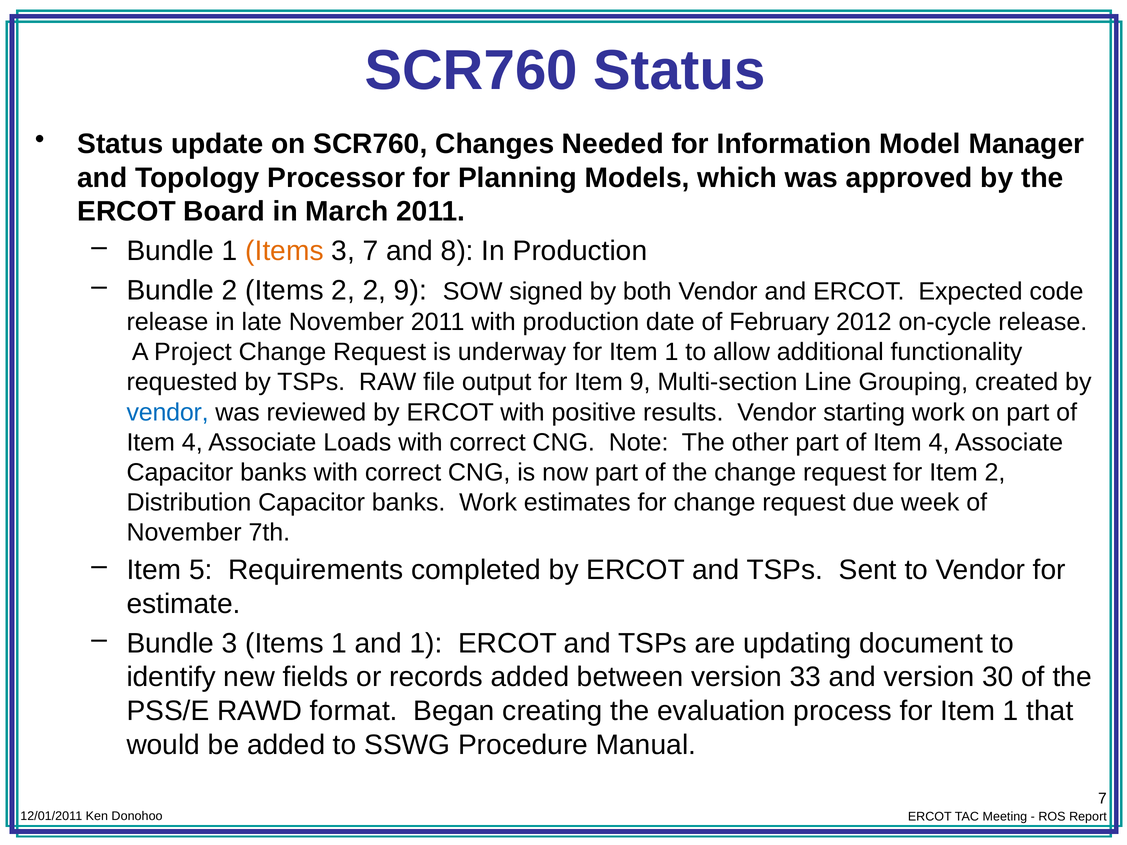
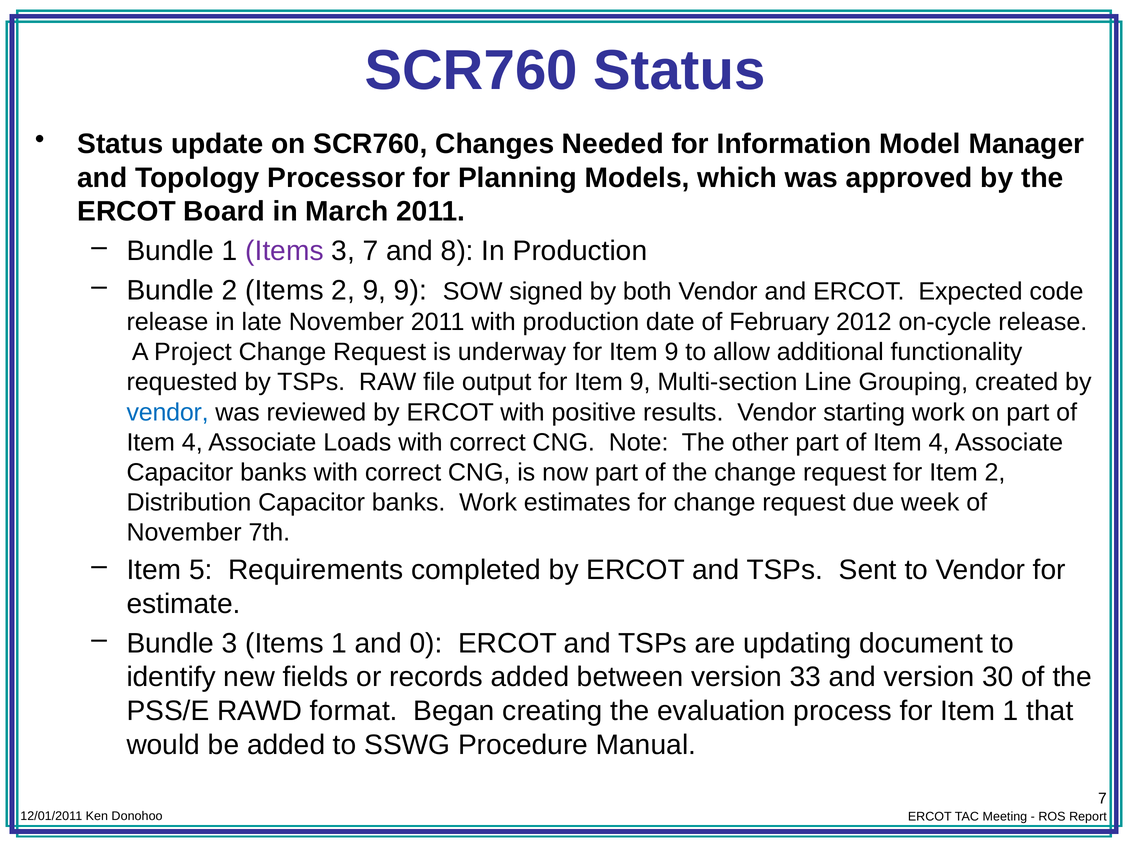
Items colour: orange -> purple (285, 251)
2 2: 2 -> 9 (374, 291)
underway for Item 1: 1 -> 9 (671, 352)
and 1: 1 -> 0 (426, 644)
